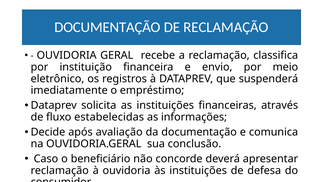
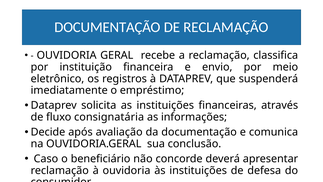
estabelecidas: estabelecidas -> consignatária (109, 117)
